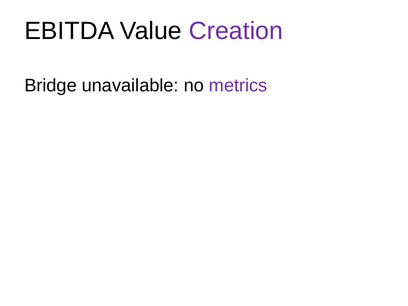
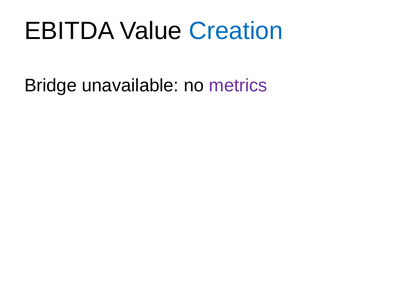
Creation colour: purple -> blue (236, 31)
